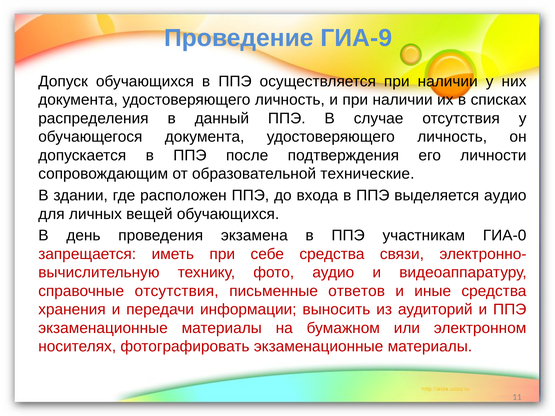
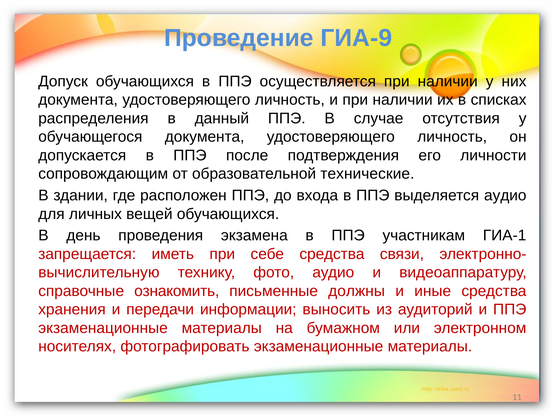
ГИА-0: ГИА-0 -> ГИА-1 (505, 236)
справочные отсутствия: отсутствия -> ознакомить (177, 291)
ответов: ответов -> должны (357, 291)
